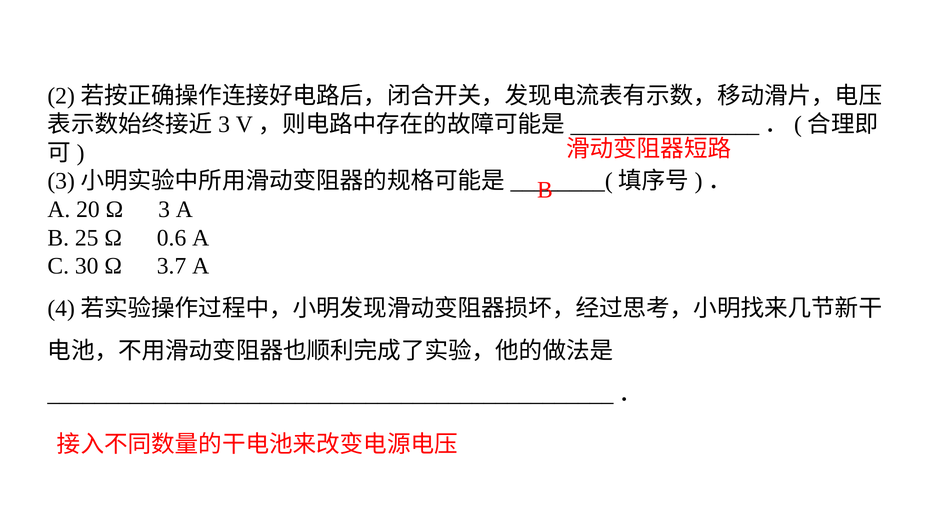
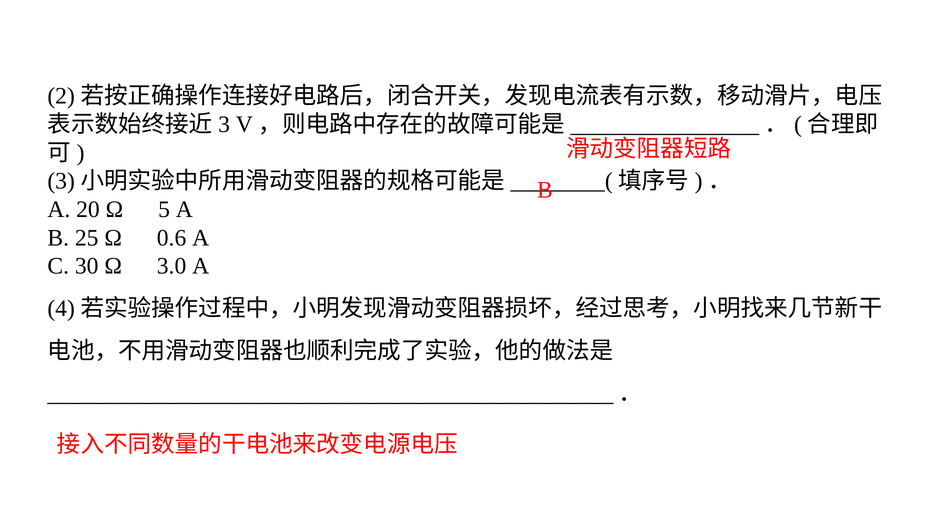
3: 3 -> 5 (164, 209)
3.7: 3.7 -> 3.0 (172, 266)
